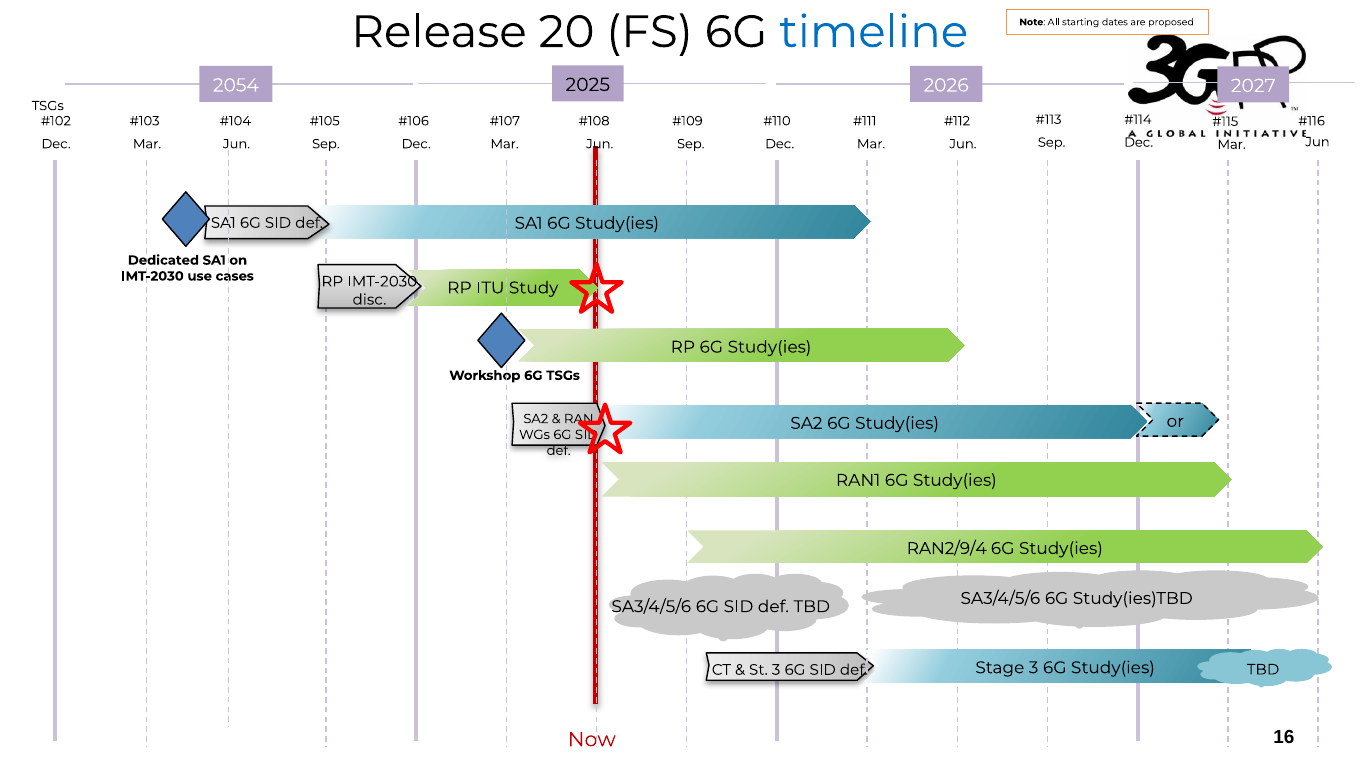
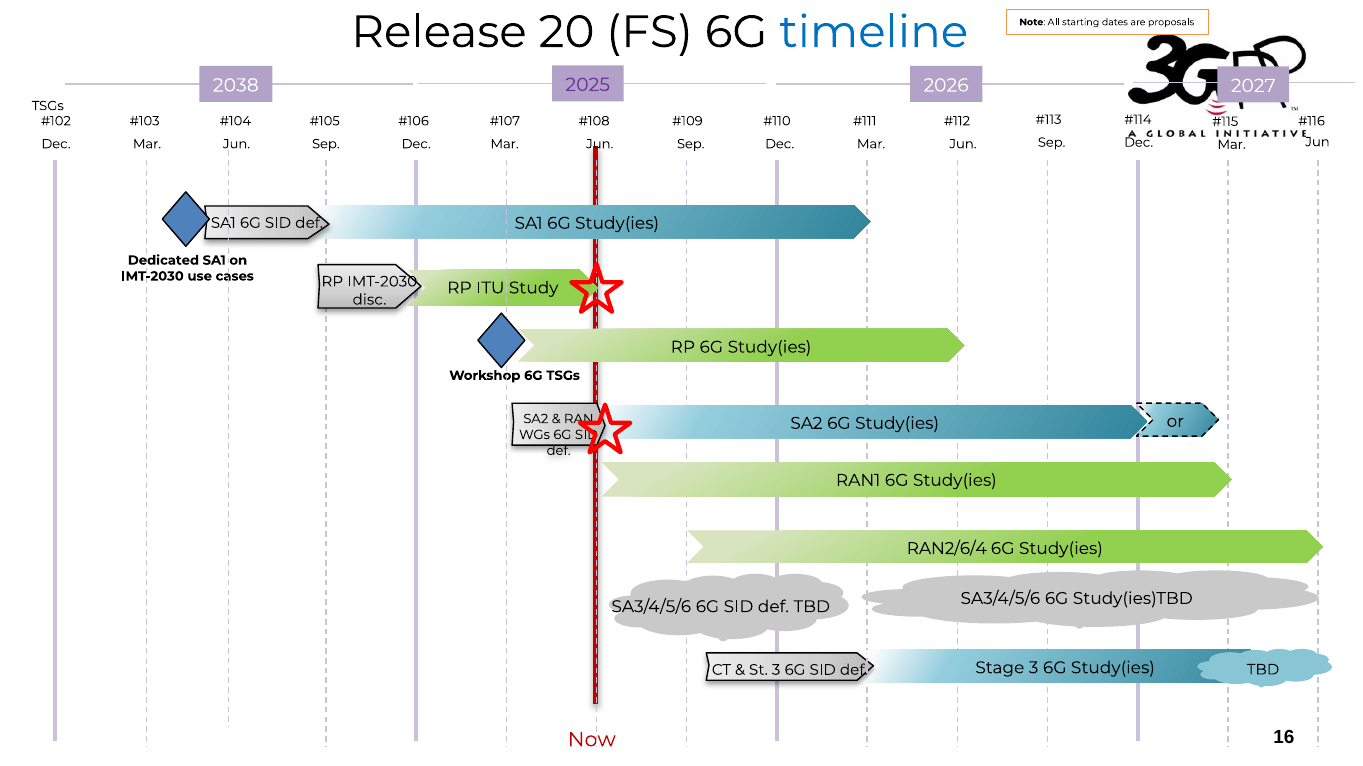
proposed: proposed -> proposals (1171, 22)
2025 colour: black -> purple (588, 85)
2054: 2054 -> 2038 (236, 85)
RAN2/9/4: RAN2/9/4 -> RAN2/6/4 (947, 549)
